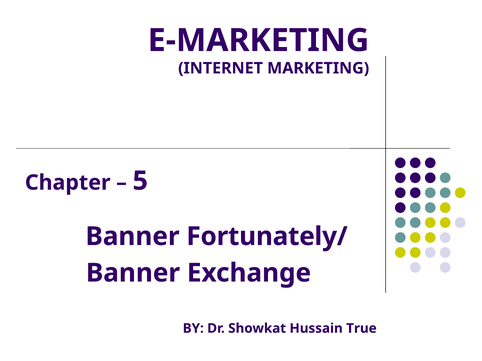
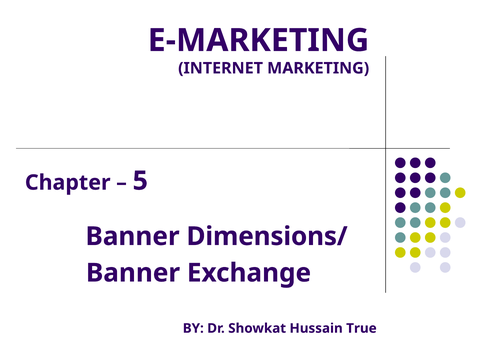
Fortunately/: Fortunately/ -> Dimensions/ (267, 237)
